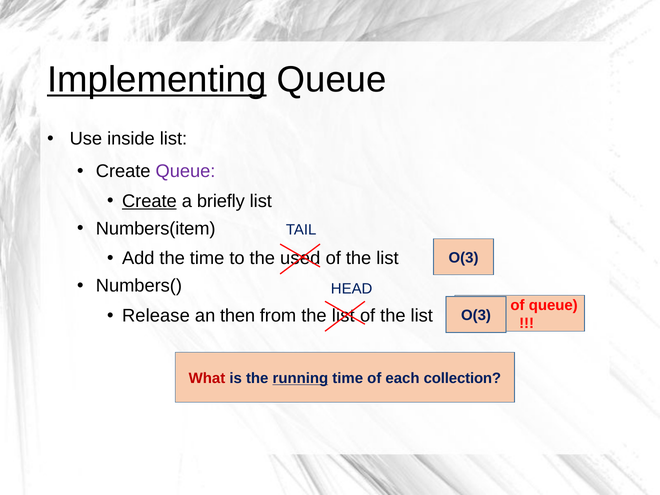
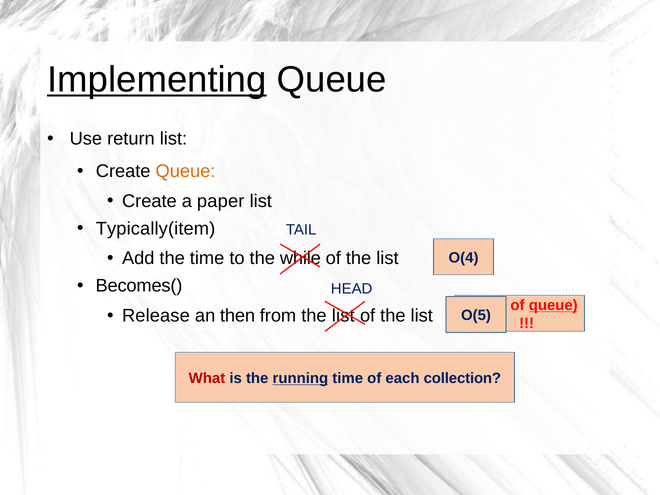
inside: inside -> return (131, 139)
Queue colour: purple -> orange (186, 171)
Create underline: present -> none (149, 201)
briefly: briefly -> paper (221, 201)
Numbers(item: Numbers(item -> Typically(item (156, 228)
used: used -> while (300, 258)
O(3: O(3 -> O(4 (464, 258)
Numbers(: Numbers( -> Becomes( (139, 286)
queue underline: none -> present (553, 305)
O(3: O(3 -> O(5 (476, 315)
